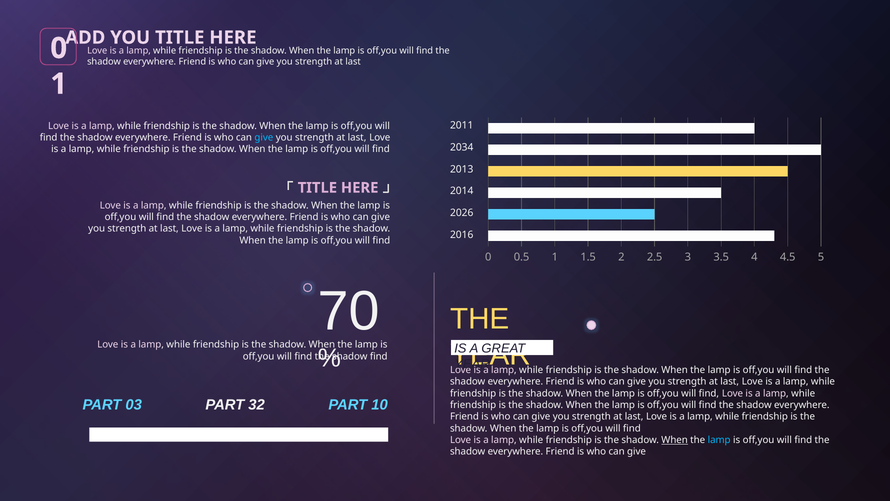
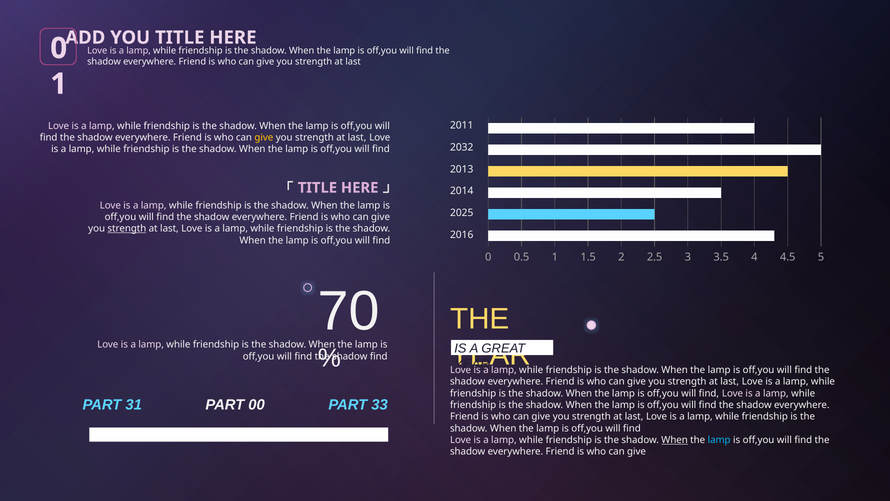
give colour: light blue -> yellow (264, 137)
2034: 2034 -> 2032 (462, 147)
2026: 2026 -> 2025 (462, 213)
strength underline: none -> present (127, 229)
03: 03 -> 31 (134, 405)
32: 32 -> 00 (257, 405)
10: 10 -> 33 (380, 405)
